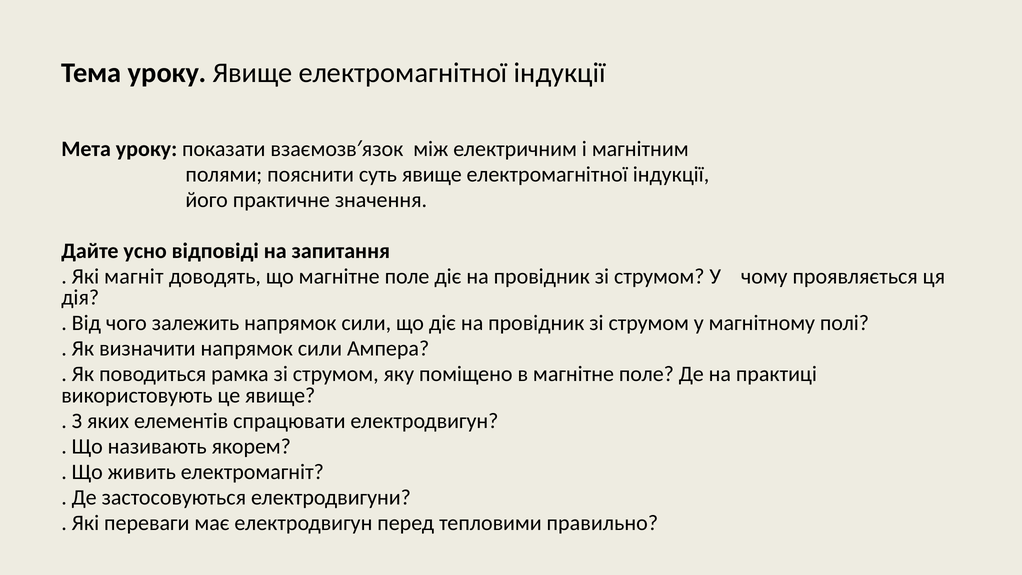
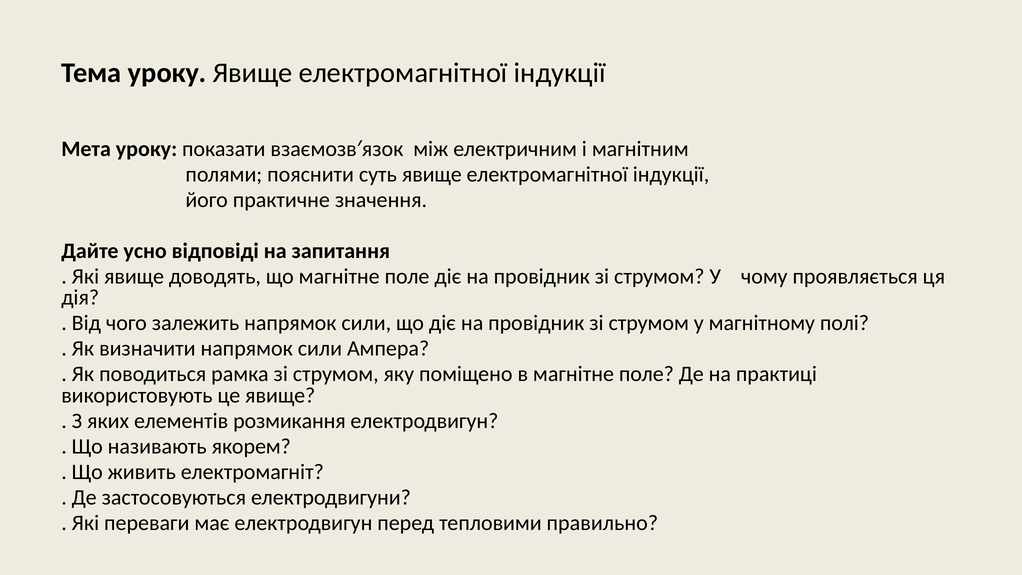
Які магніт: магніт -> явище (134, 276)
спрацювати: спрацювати -> розмикання (289, 421)
